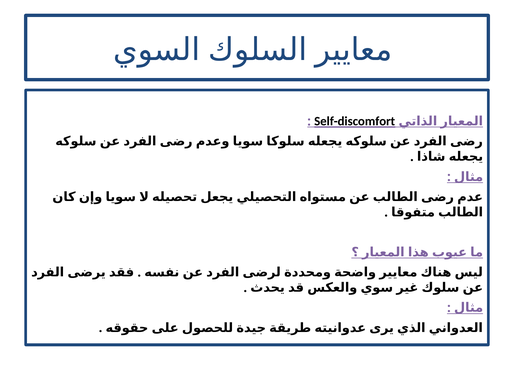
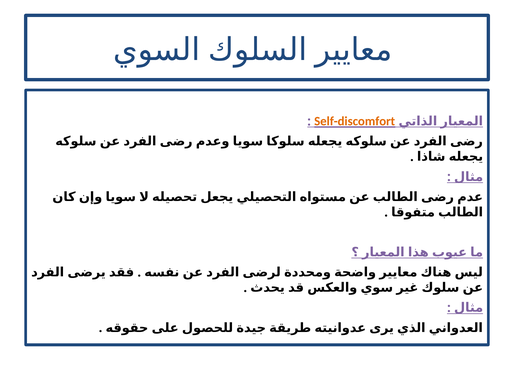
Self-discomfort colour: black -> orange (355, 121)
